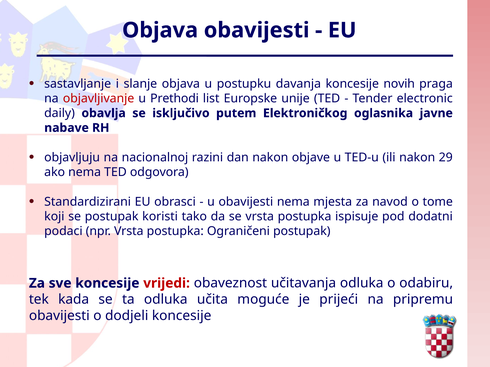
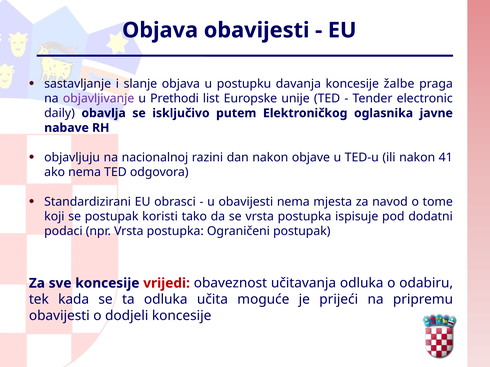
novih: novih -> žalbe (399, 84)
objavljivanje colour: red -> purple (99, 99)
29: 29 -> 41 (446, 158)
